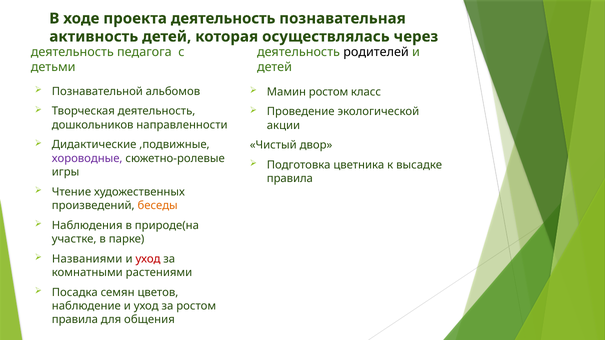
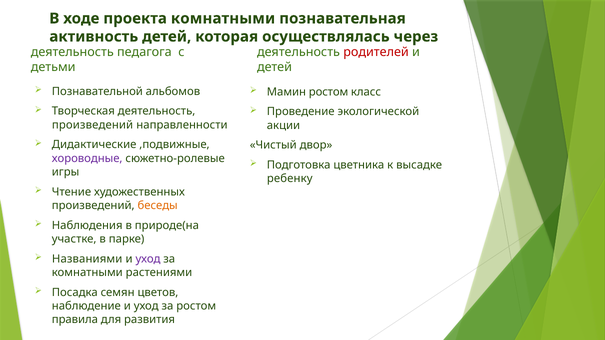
проекта деятельность: деятельность -> комнатными (223, 18)
родителей colour: black -> red (376, 52)
дошкольников: дошкольников -> произведений (93, 125)
правила: правила -> ребенку (290, 179)
уход colour: red -> purple (148, 259)
общения: общения -> развития (150, 320)
